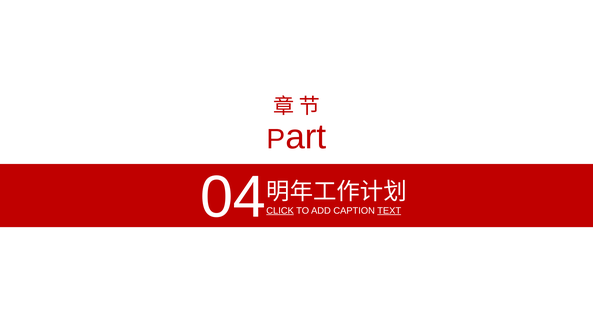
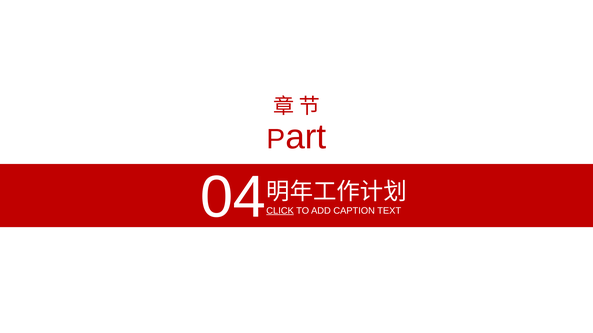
TEXT underline: present -> none (389, 211)
